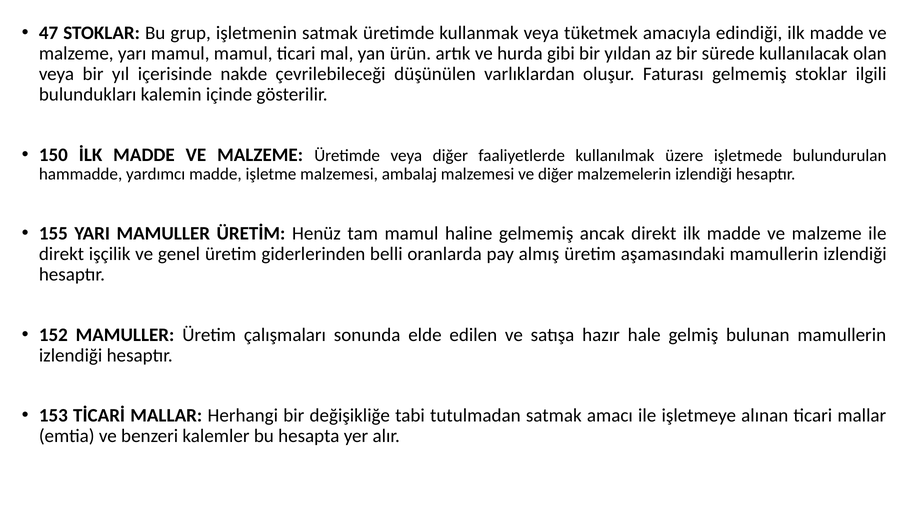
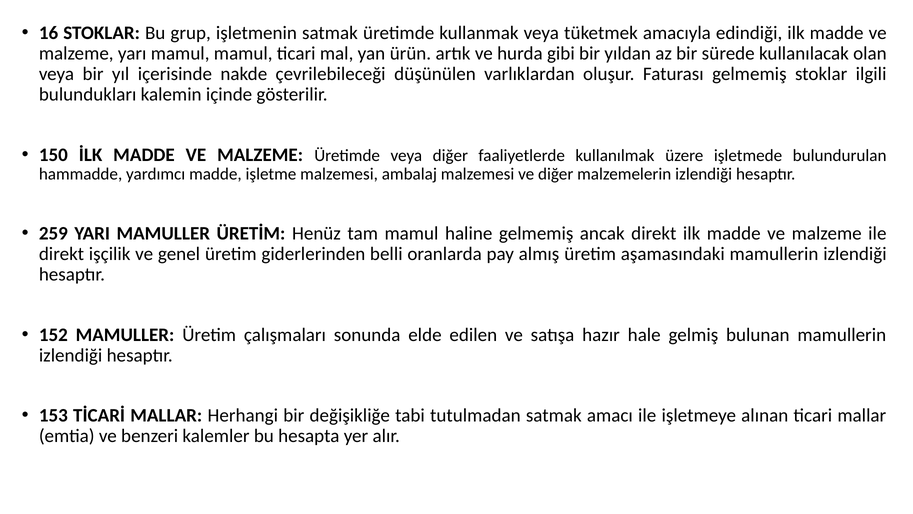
47: 47 -> 16 (49, 33)
155: 155 -> 259 (53, 233)
